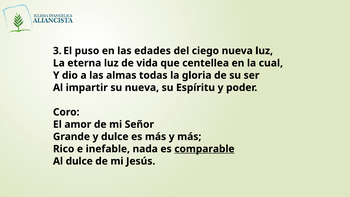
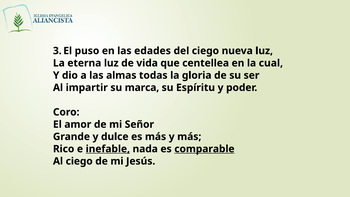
su nueva: nueva -> marca (142, 88)
inefable underline: none -> present (108, 149)
Al dulce: dulce -> ciego (79, 161)
